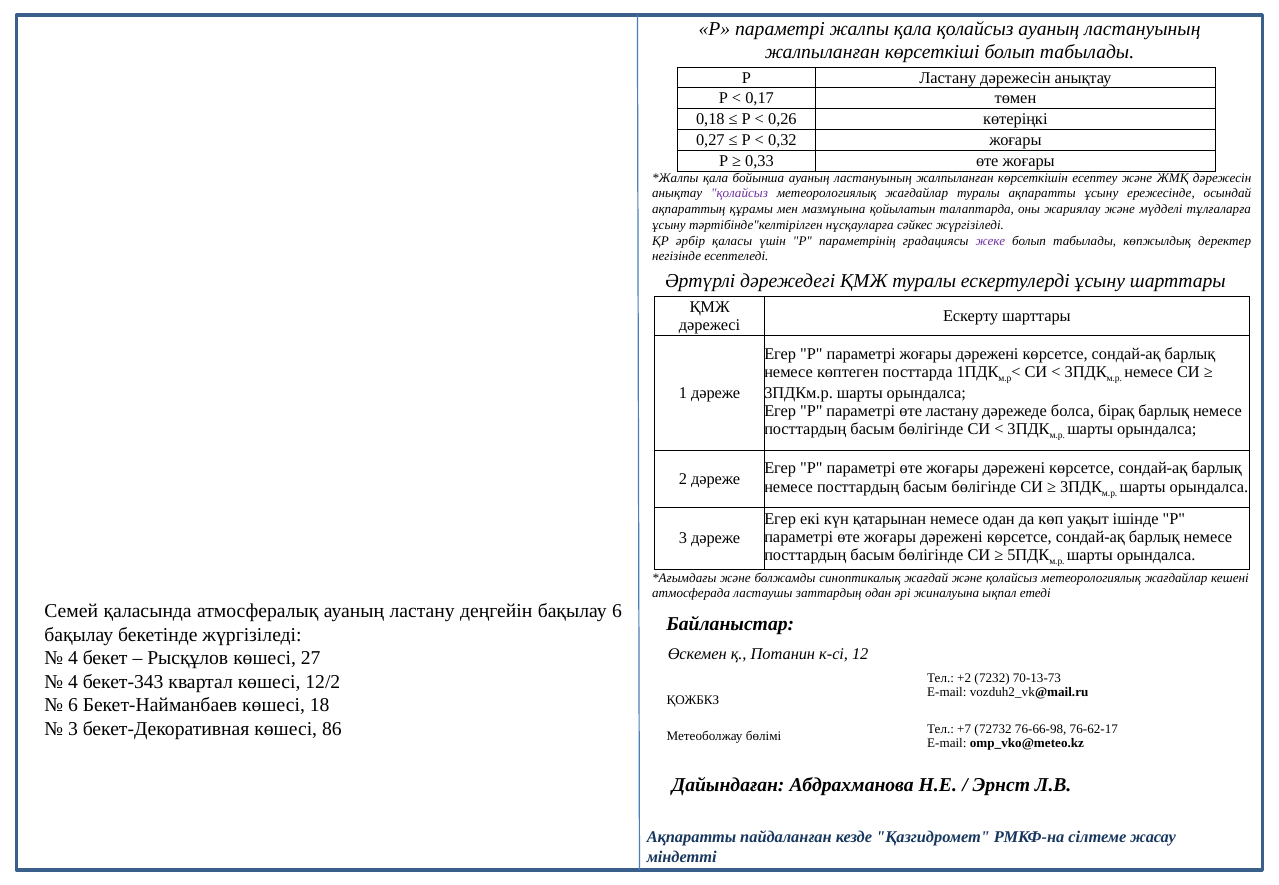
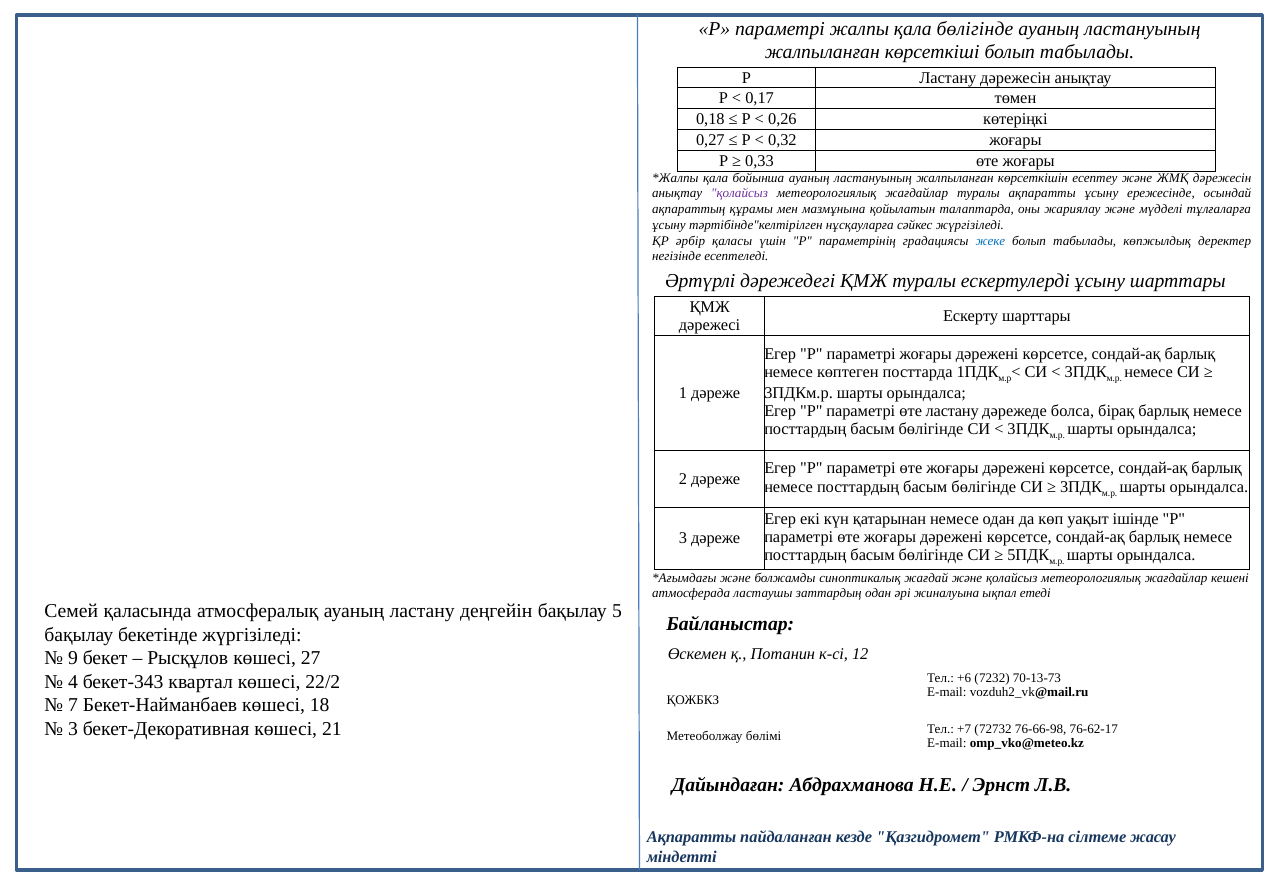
қала қолайсыз: қолайсыз -> бөлігінде (975, 29)
жеке colour: purple -> blue (990, 241)
бақылау 6: 6 -> 5 (617, 611)
4: 4 -> 9 (73, 658)
+2: +2 -> +6 (964, 678)
12/2: 12/2 -> 22/2 (323, 682)
6: 6 -> 7 (73, 706)
86: 86 -> 21 (332, 729)
